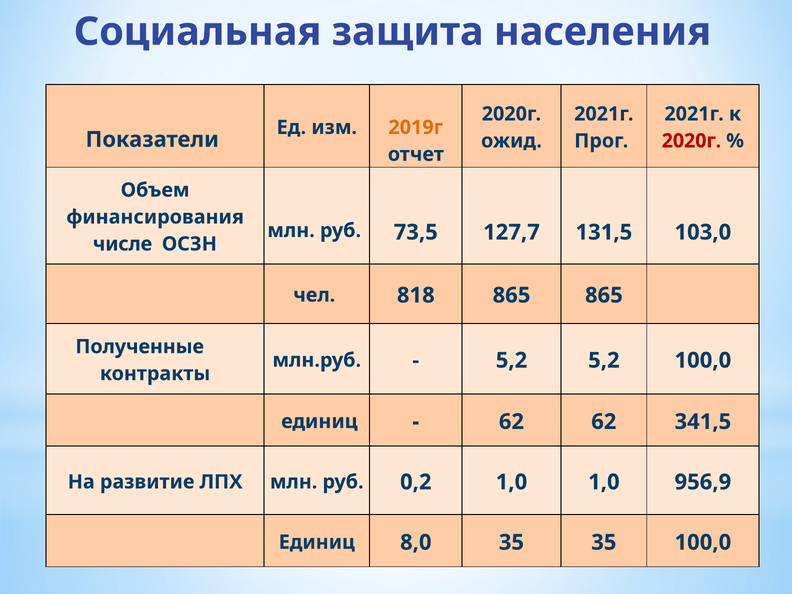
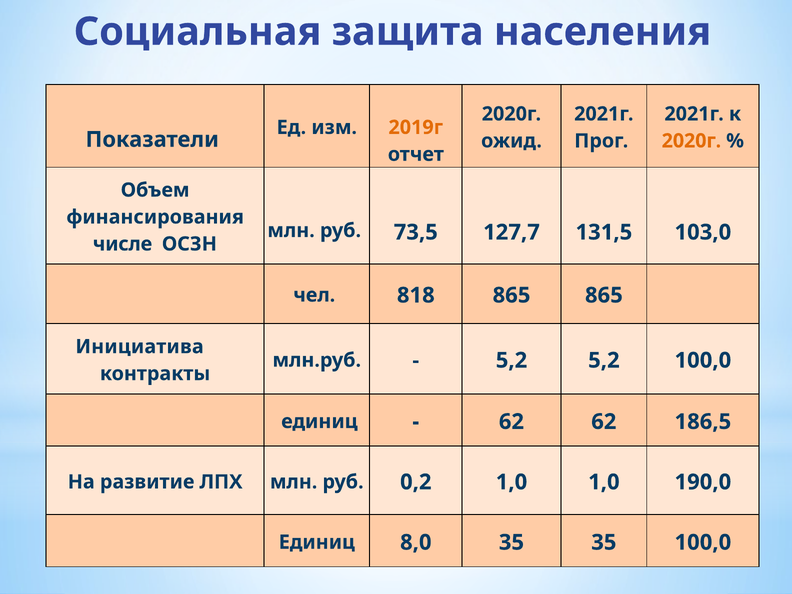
2020г colour: red -> orange (691, 141)
Полученные: Полученные -> Инициатива (140, 347)
341,5: 341,5 -> 186,5 (703, 422)
956,9: 956,9 -> 190,0 (703, 482)
